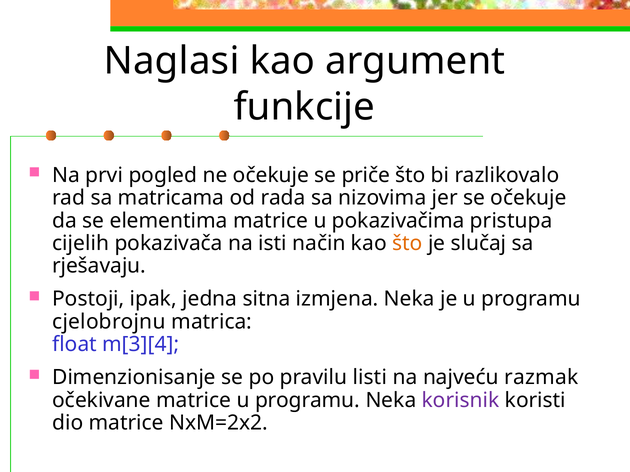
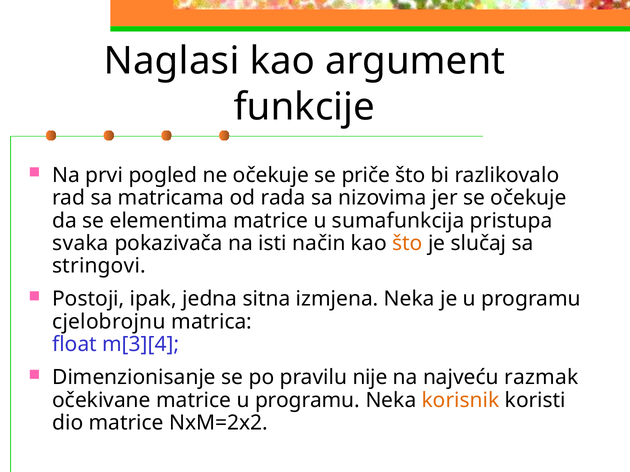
pokazivačima: pokazivačima -> sumafunkcija (398, 221)
cijelih: cijelih -> svaka (81, 244)
rješavaju: rješavaju -> stringovi (99, 266)
listi: listi -> nije (370, 378)
korisnik colour: purple -> orange (461, 401)
